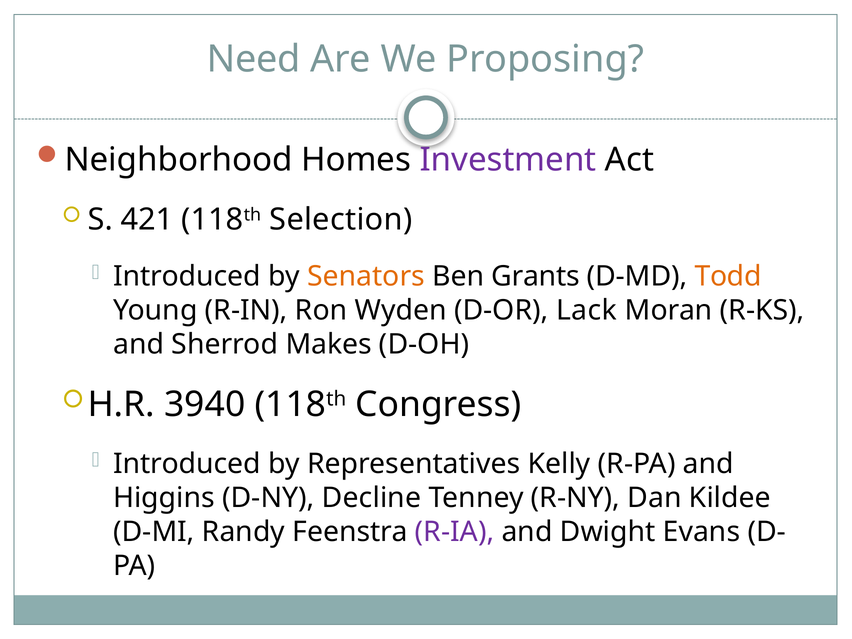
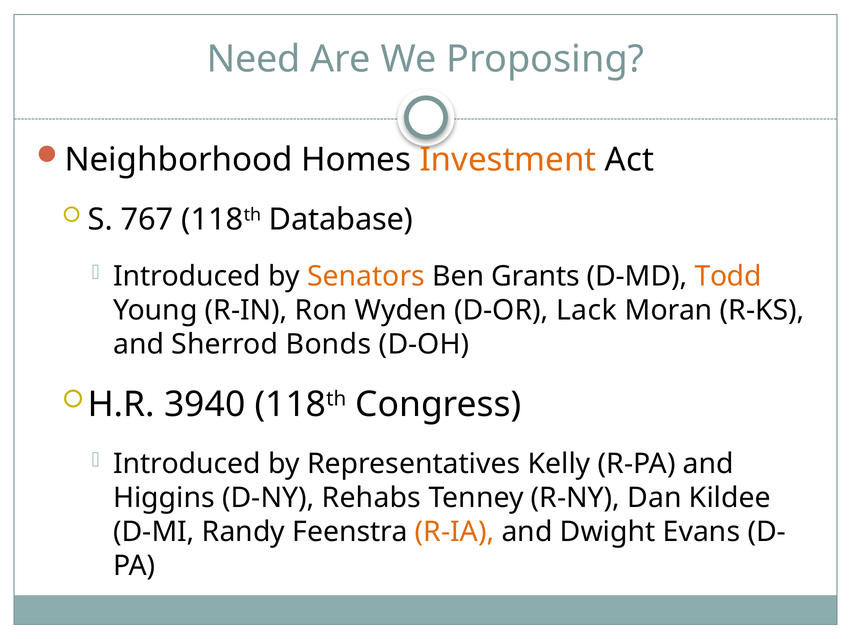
Investment colour: purple -> orange (508, 160)
421: 421 -> 767 (147, 220)
Selection: Selection -> Database (341, 220)
Makes: Makes -> Bonds (328, 344)
Decline: Decline -> Rehabs (371, 498)
R-IA colour: purple -> orange (455, 532)
